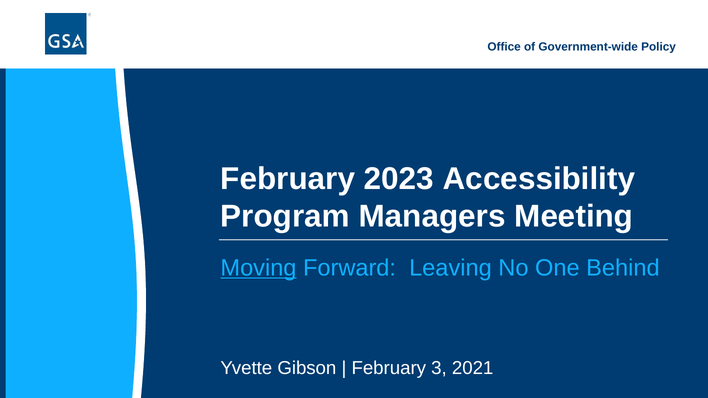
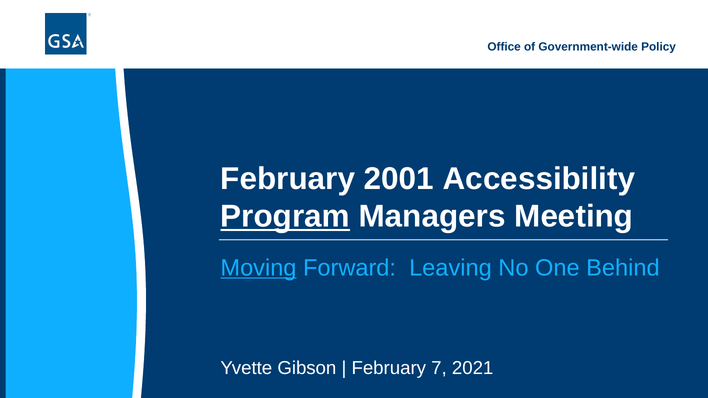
2023: 2023 -> 2001 (399, 179)
Program underline: none -> present (285, 217)
3: 3 -> 7 (439, 368)
